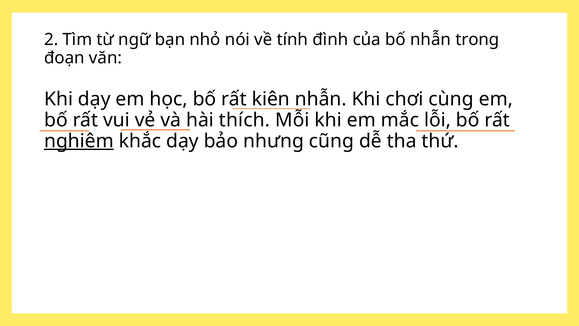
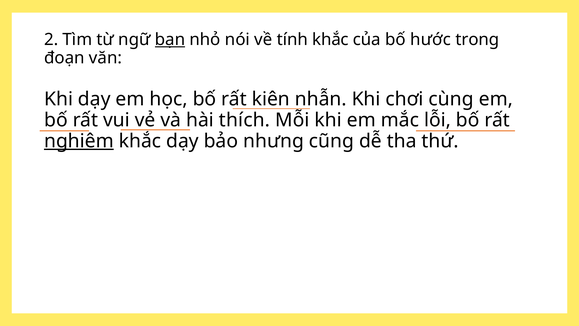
bạn underline: none -> present (170, 40)
tính đình: đình -> khắc (330, 40)
bố nhẫn: nhẫn -> hước (430, 40)
